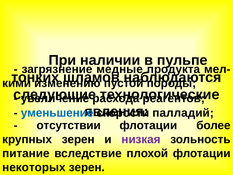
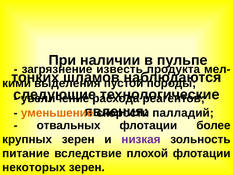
медные: медные -> известь (120, 69)
изменению: изменению -> выделения (67, 83)
уменьшение colour: blue -> orange (57, 113)
отсутствии: отсутствии -> отвальных (69, 125)
